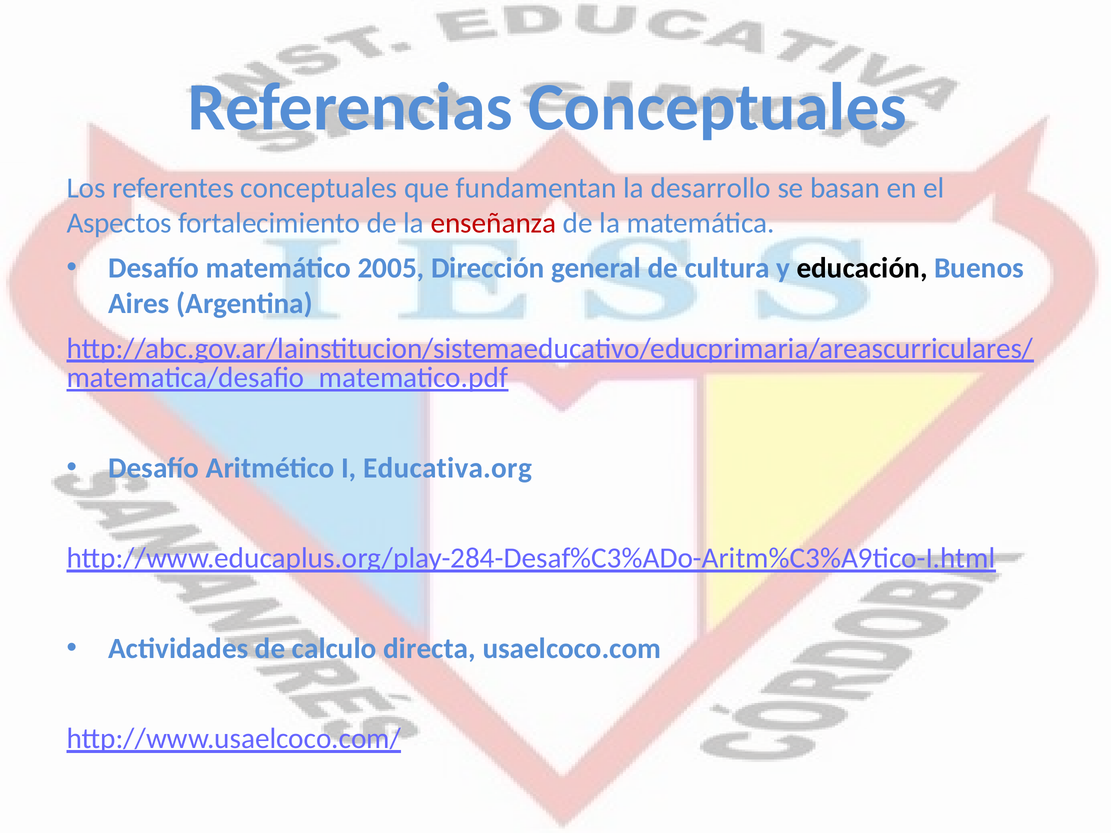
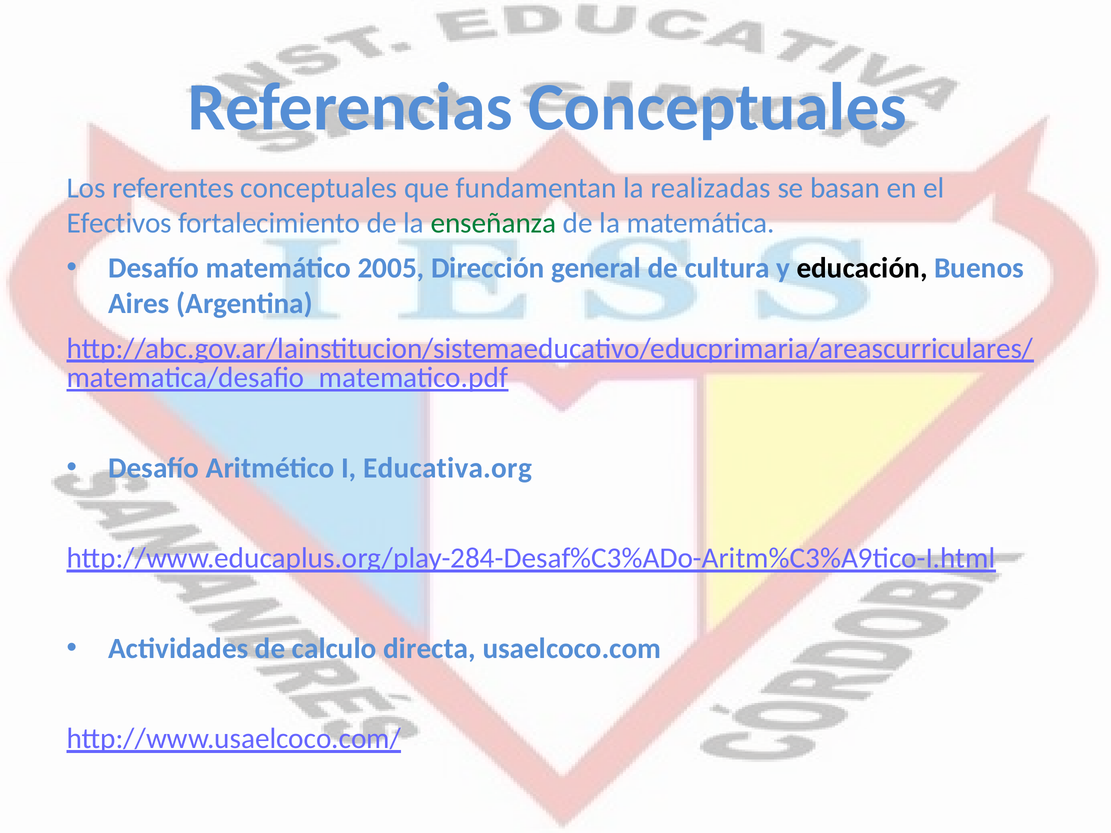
desarrollo: desarrollo -> realizadas (711, 188)
Aspectos: Aspectos -> Efectivos (119, 223)
enseñanza colour: red -> green (493, 223)
